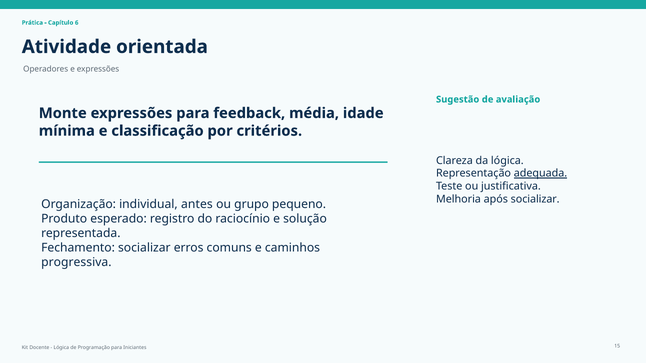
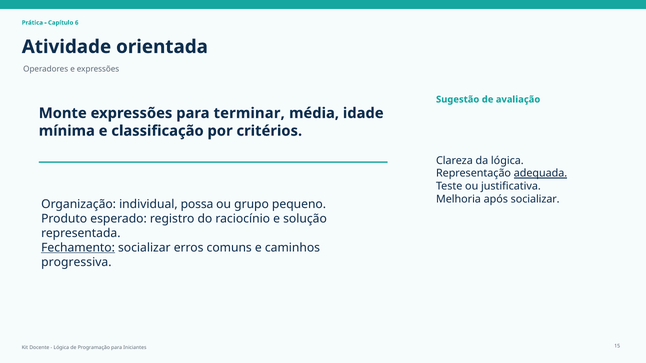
feedback: feedback -> terminar (249, 113)
antes: antes -> possa (197, 204)
Fechamento underline: none -> present (78, 248)
